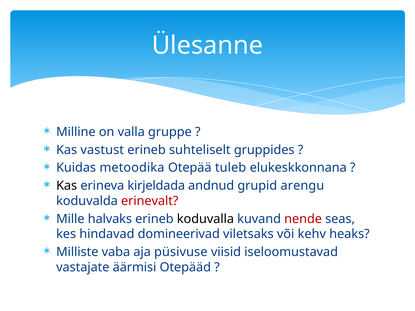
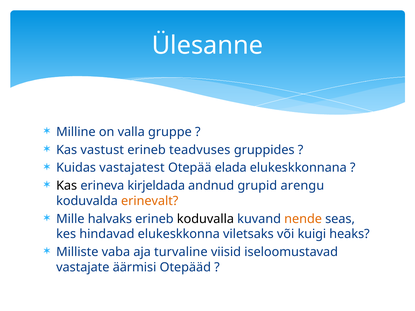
suhteliselt: suhteliselt -> teadvuses (200, 150)
metoodika: metoodika -> vastajatest (132, 168)
tuleb: tuleb -> elada (231, 168)
erinevalt colour: red -> orange (150, 201)
nende colour: red -> orange (303, 219)
domineerivad: domineerivad -> elukeskkonna (179, 234)
kehv: kehv -> kuigi (312, 234)
püsivuse: püsivuse -> turvaline (181, 252)
